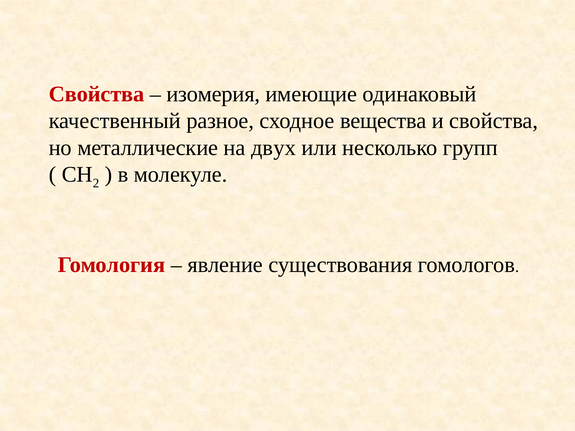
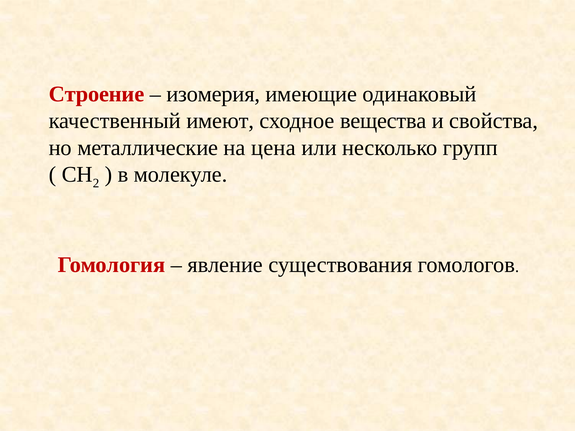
Свойства: Свойства -> Строение (97, 94)
разное: разное -> имеют (220, 121)
двух: двух -> цена (273, 148)
